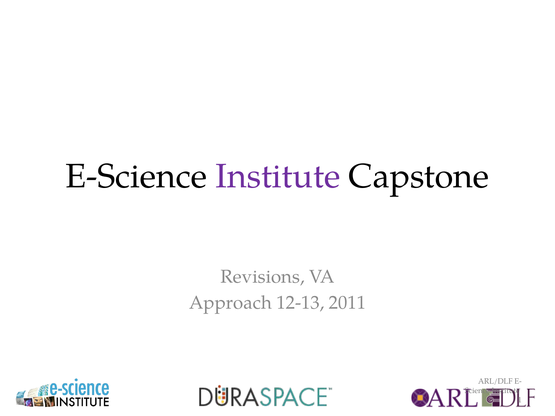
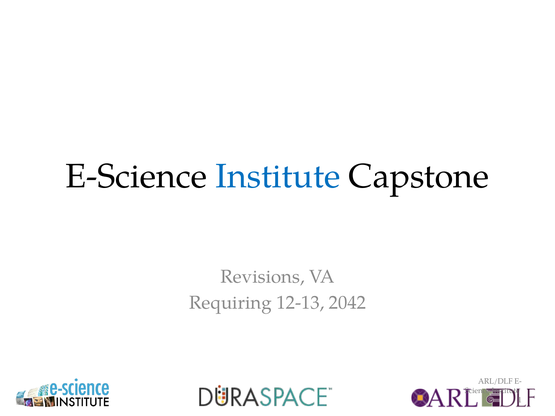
Institute colour: purple -> blue (278, 176)
Approach: Approach -> Requiring (230, 303)
2011: 2011 -> 2042 (347, 303)
